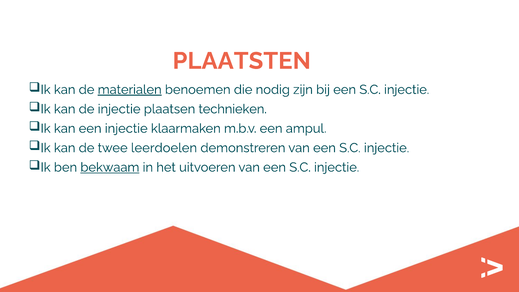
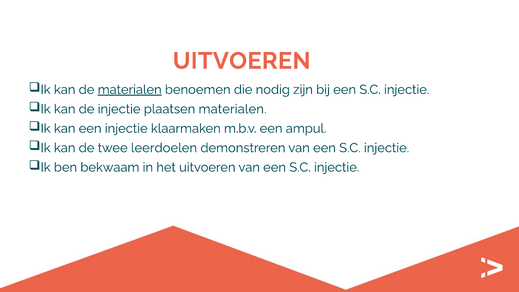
PLAATSTEN: PLAATSTEN -> UITVOEREN (242, 61)
plaatsen technieken: technieken -> materialen (233, 109)
bekwaam underline: present -> none (110, 167)
